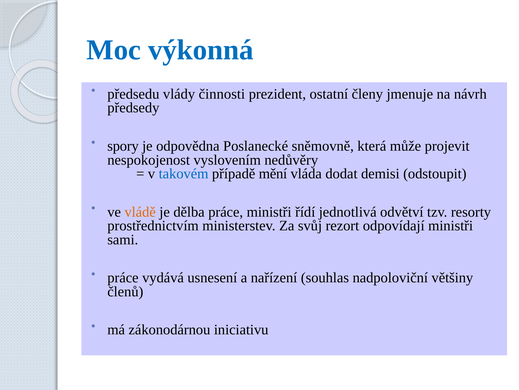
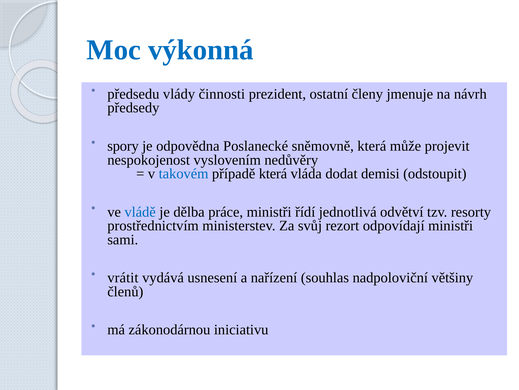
případě mění: mění -> která (273, 173)
vládě colour: orange -> blue (140, 212)
práce: práce -> vrátit (123, 277)
